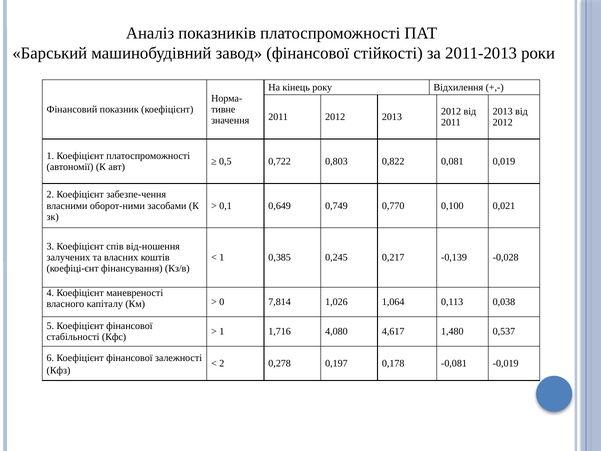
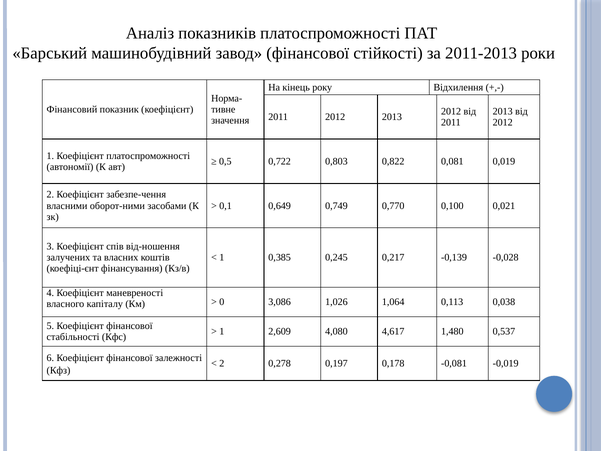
7,814: 7,814 -> 3,086 (280, 302)
1,716: 1,716 -> 2,609 (280, 331)
